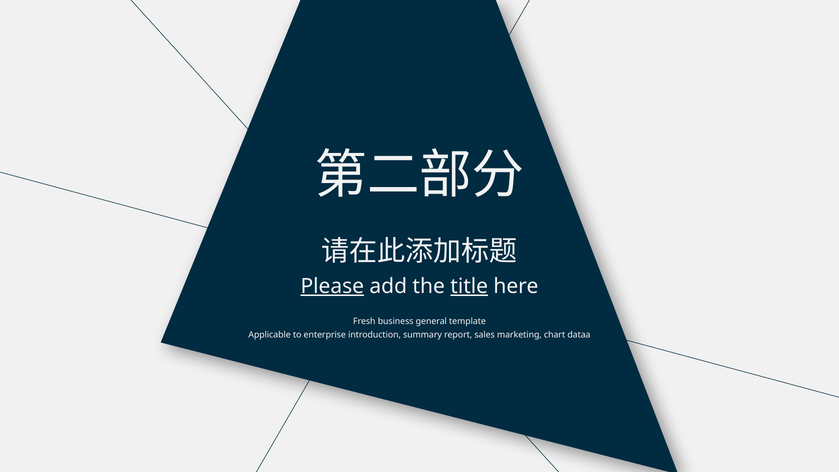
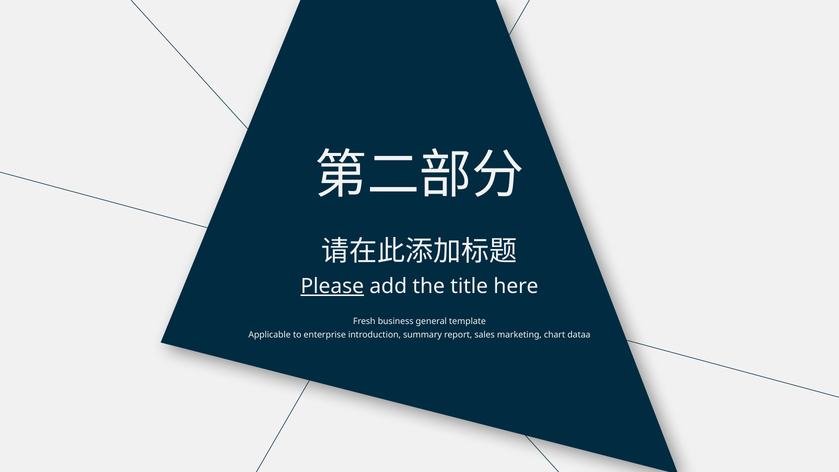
title underline: present -> none (469, 286)
